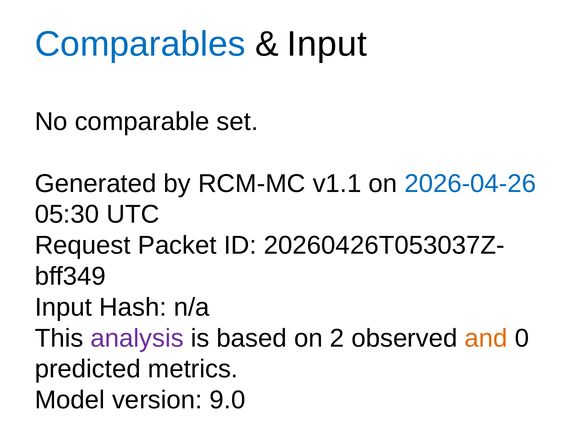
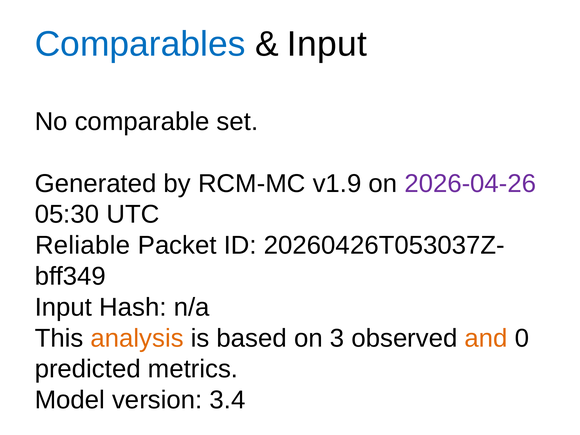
v1.1: v1.1 -> v1.9 (337, 184)
2026-04-26 colour: blue -> purple (470, 184)
Request: Request -> Reliable (83, 245)
analysis colour: purple -> orange (137, 338)
2: 2 -> 3 (337, 338)
9.0: 9.0 -> 3.4 (227, 400)
